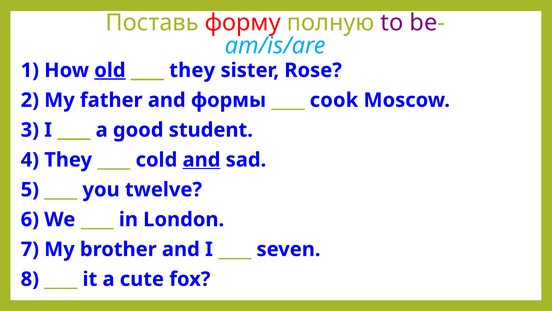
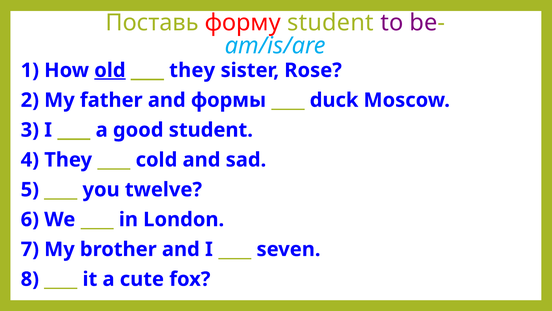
форму полную: полную -> student (331, 23)
cook: cook -> duck (334, 100)
and underline: present -> none (202, 160)
